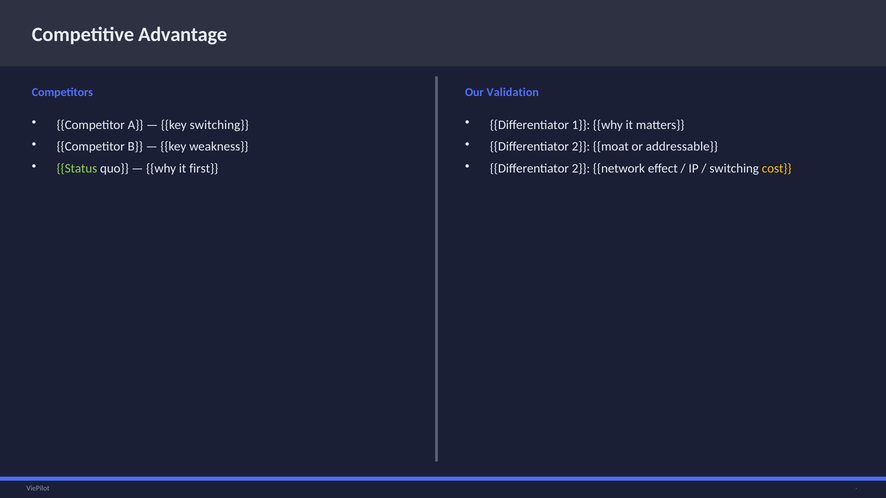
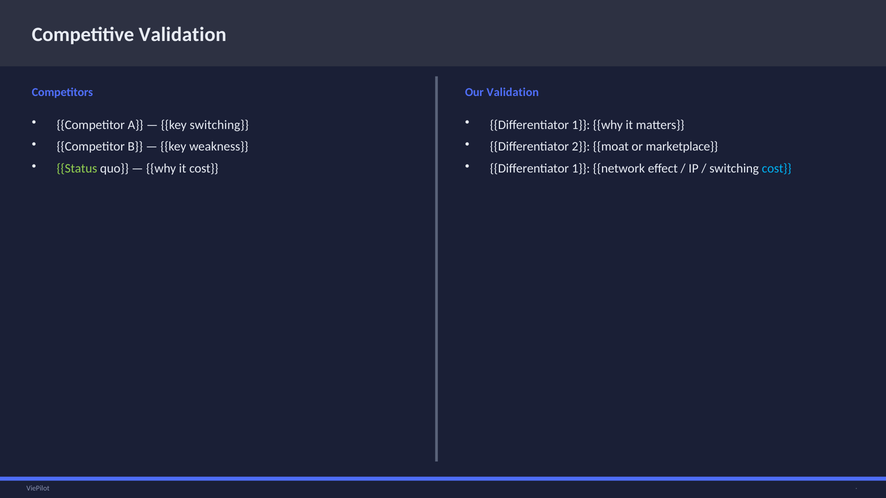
Competitive Advantage: Advantage -> Validation (183, 35)
addressable: addressable -> marketplace (682, 147)
it first: first -> cost (204, 169)
2: 2 -> 1 (581, 169)
cost colour: yellow -> light blue (777, 169)
